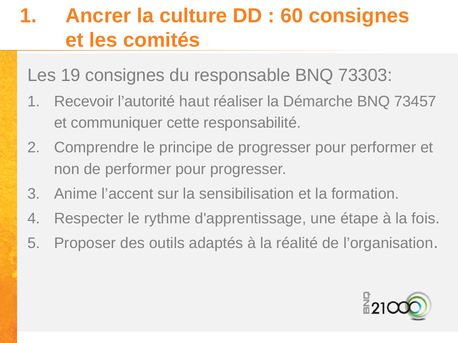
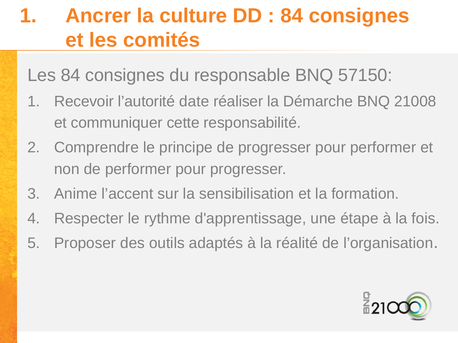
60: 60 -> 84 (292, 16)
Les 19: 19 -> 84 (71, 76)
73303: 73303 -> 57150 (365, 76)
haut: haut -> date (194, 102)
73457: 73457 -> 21008 (415, 102)
